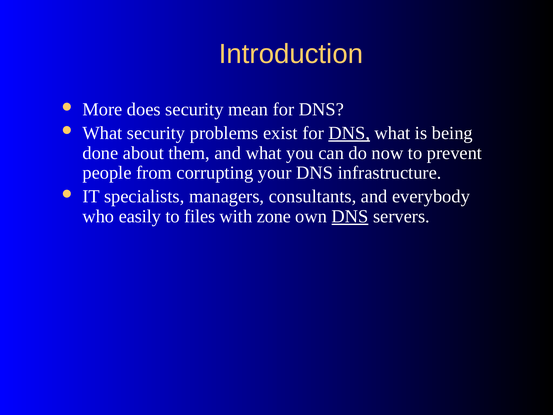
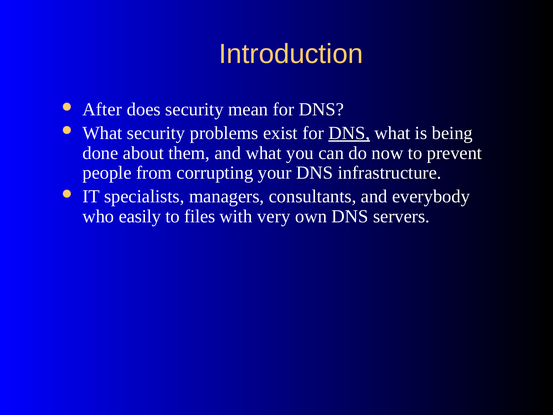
More: More -> After (102, 109)
zone: zone -> very (274, 216)
DNS underline: present -> none (350, 216)
